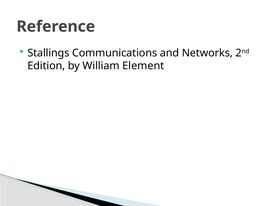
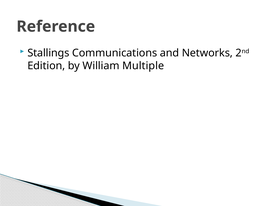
Element: Element -> Multiple (143, 66)
